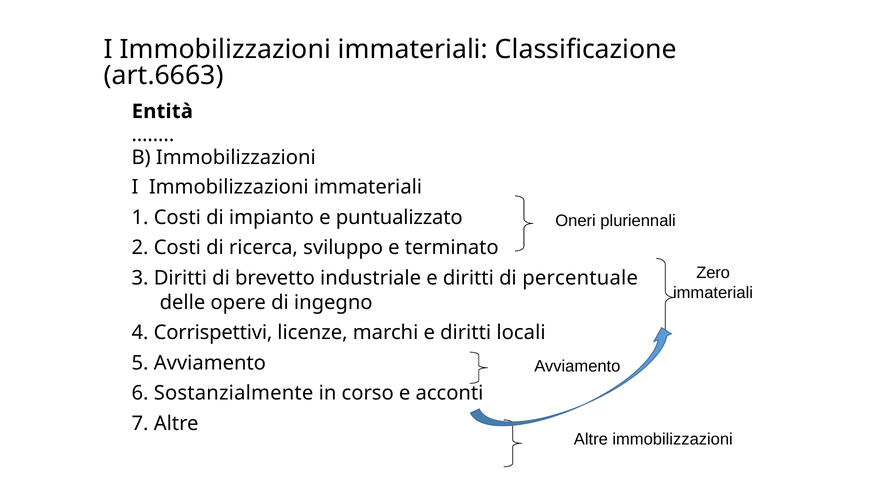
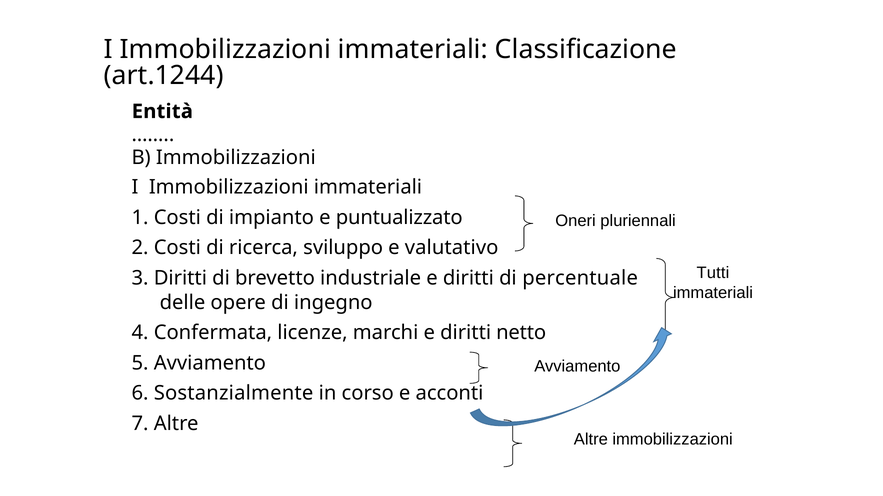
art.6663: art.6663 -> art.1244 (164, 76)
terminato: terminato -> valutativo (452, 248)
Zero: Zero -> Tutti (713, 273)
Corrispettivi: Corrispettivi -> Confermata (213, 333)
locali: locali -> netto (521, 333)
